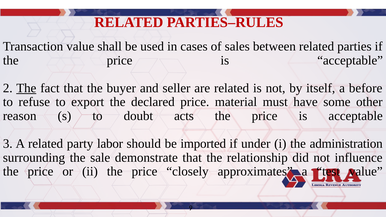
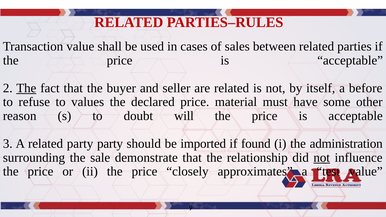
export: export -> values (88, 102)
acts: acts -> will (184, 116)
party labor: labor -> party (110, 144)
under: under -> found (256, 144)
not underline: none -> present (322, 158)
